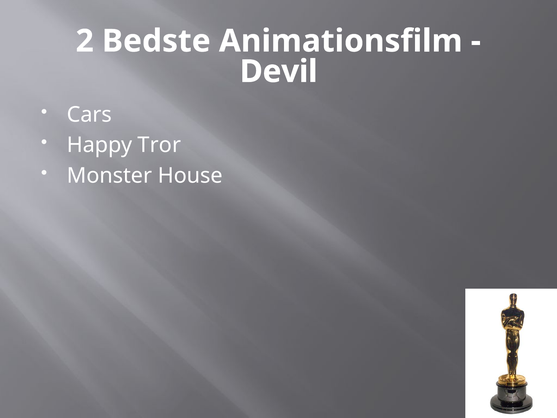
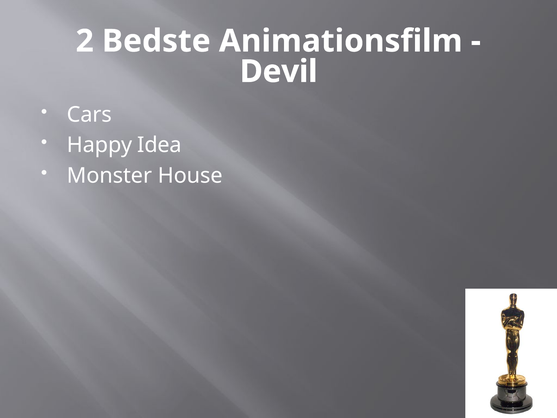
Tror: Tror -> Idea (159, 145)
